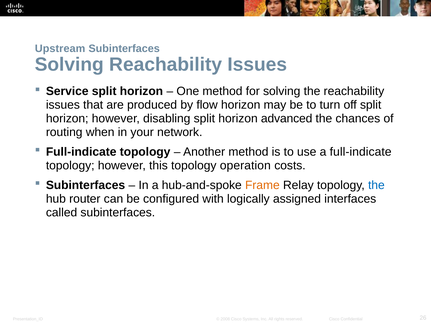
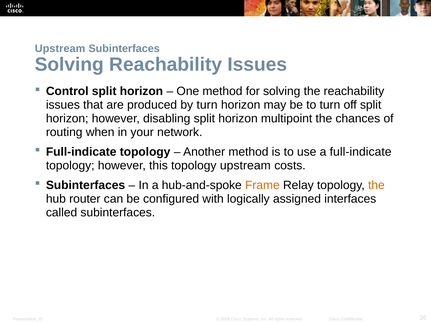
Service: Service -> Control (67, 91)
by flow: flow -> turn (207, 105)
advanced: advanced -> multipoint (287, 119)
topology operation: operation -> upstream (245, 166)
the colour: blue -> orange (376, 185)
